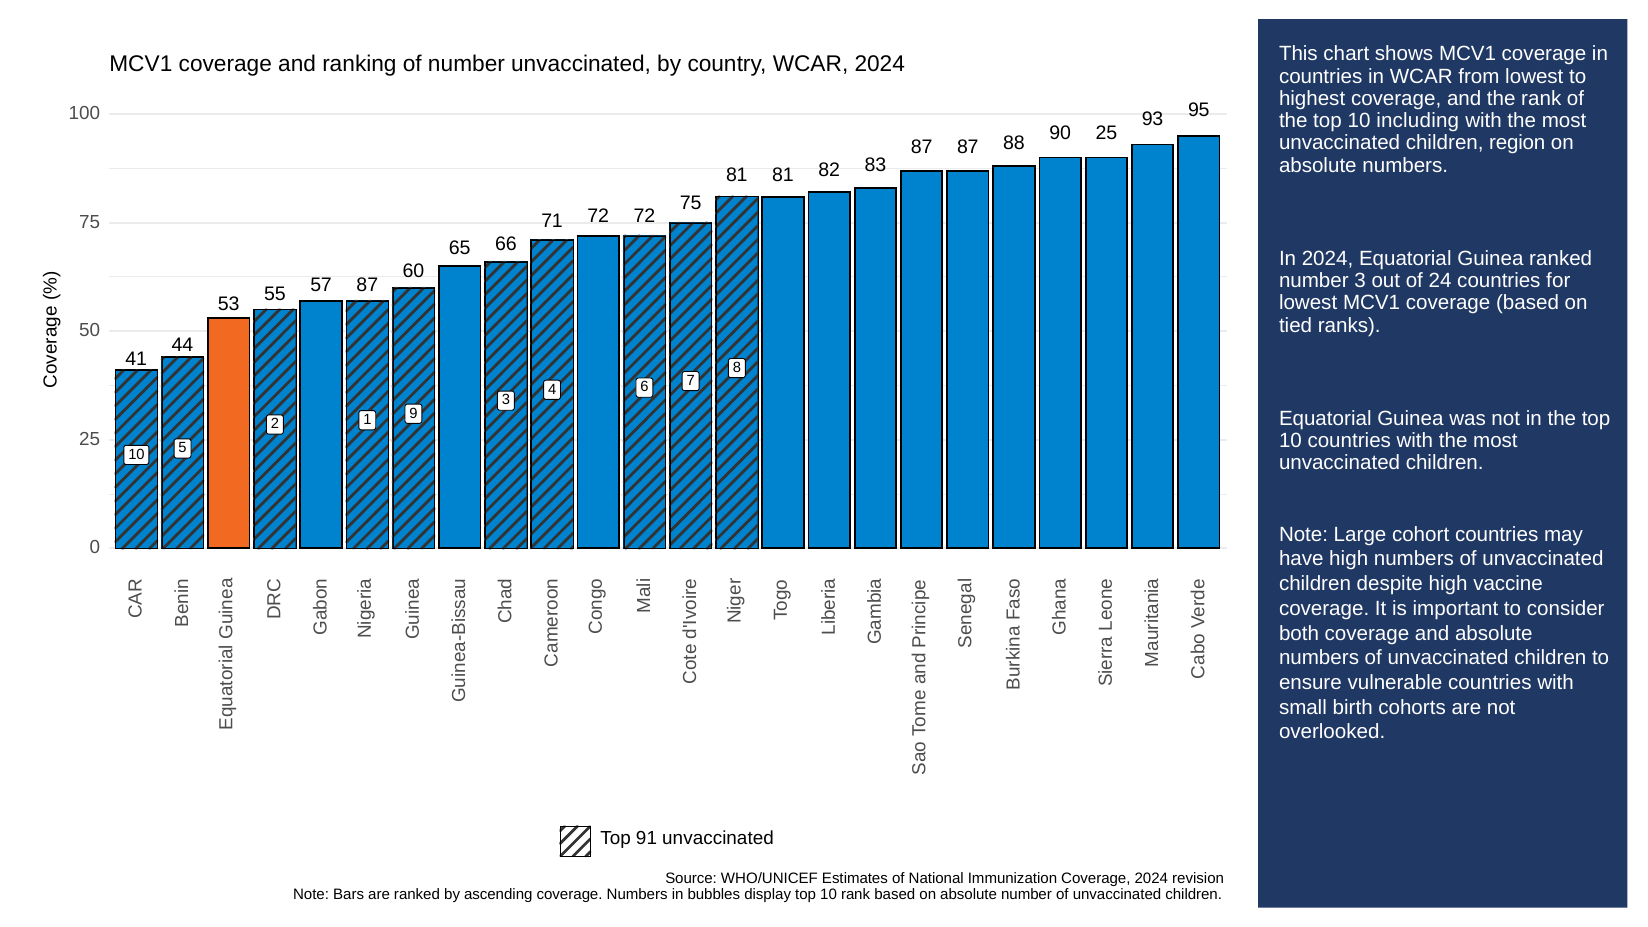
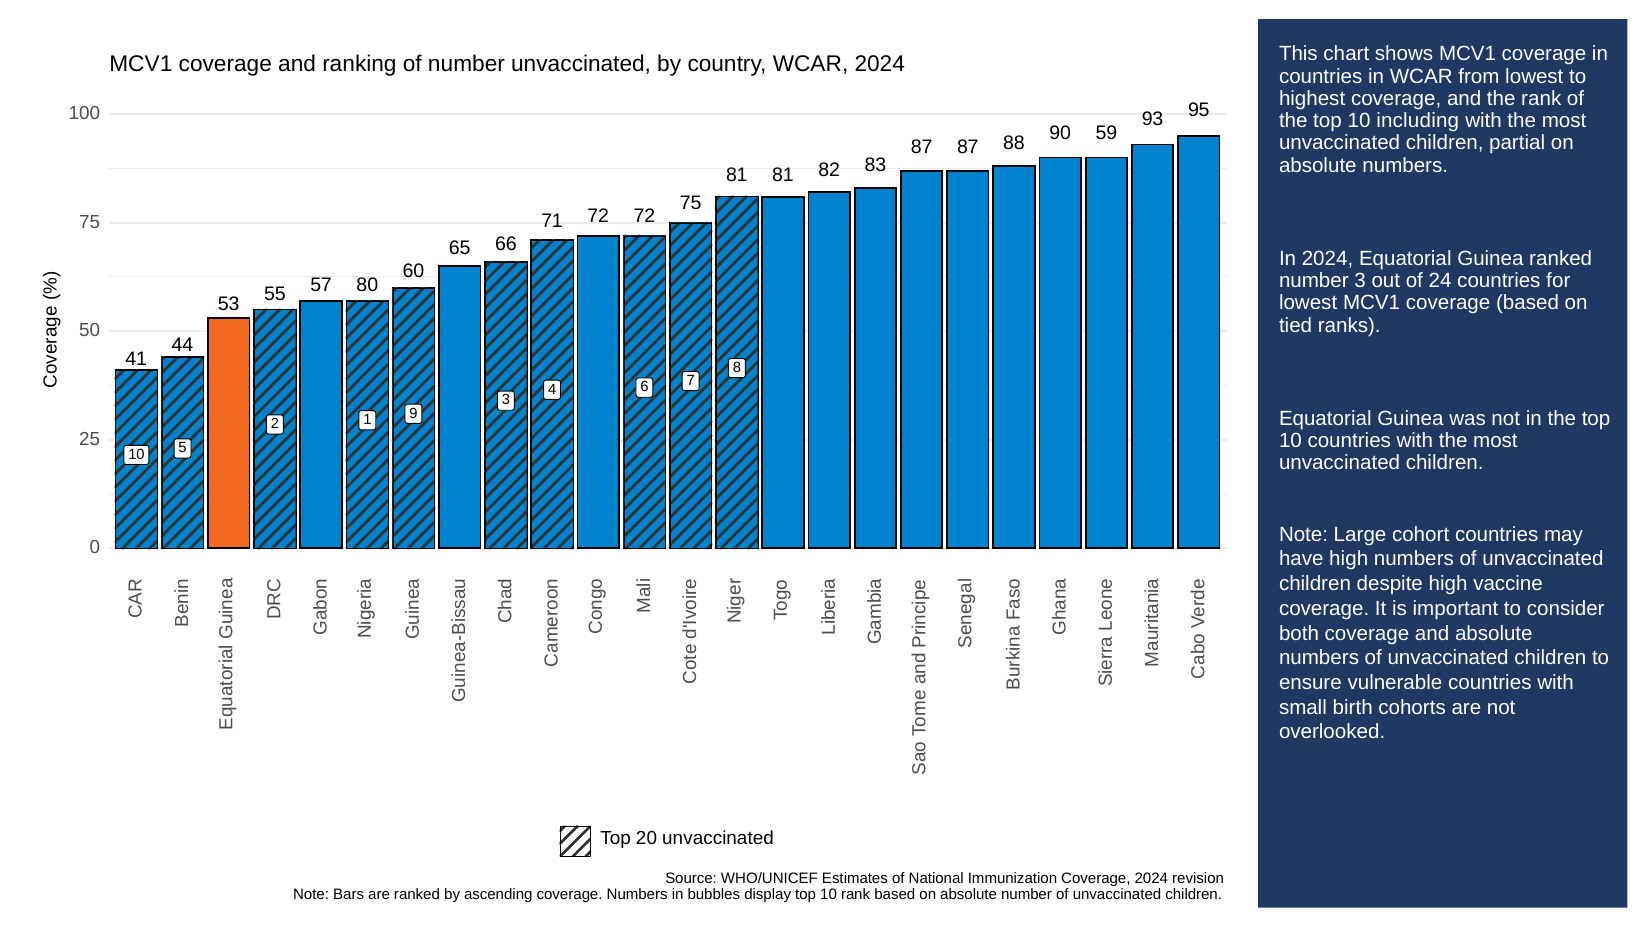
region: region -> partial (1517, 143)
90 25: 25 -> 59 (1106, 133)
55 87: 87 -> 80 (367, 285)
91: 91 -> 20 (646, 839)
